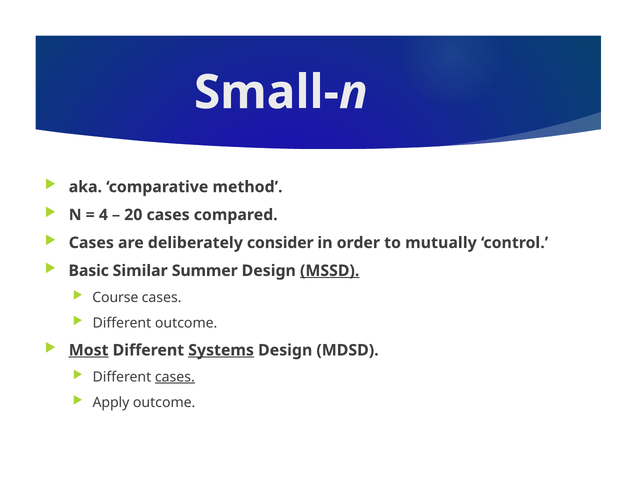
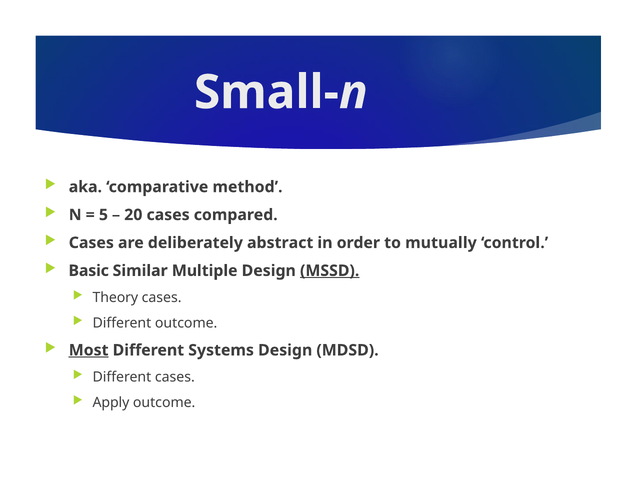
4: 4 -> 5 (103, 215)
consider: consider -> abstract (280, 243)
Summer: Summer -> Multiple (205, 271)
Course: Course -> Theory (115, 297)
Systems underline: present -> none (221, 350)
cases underline: present -> none (175, 377)
